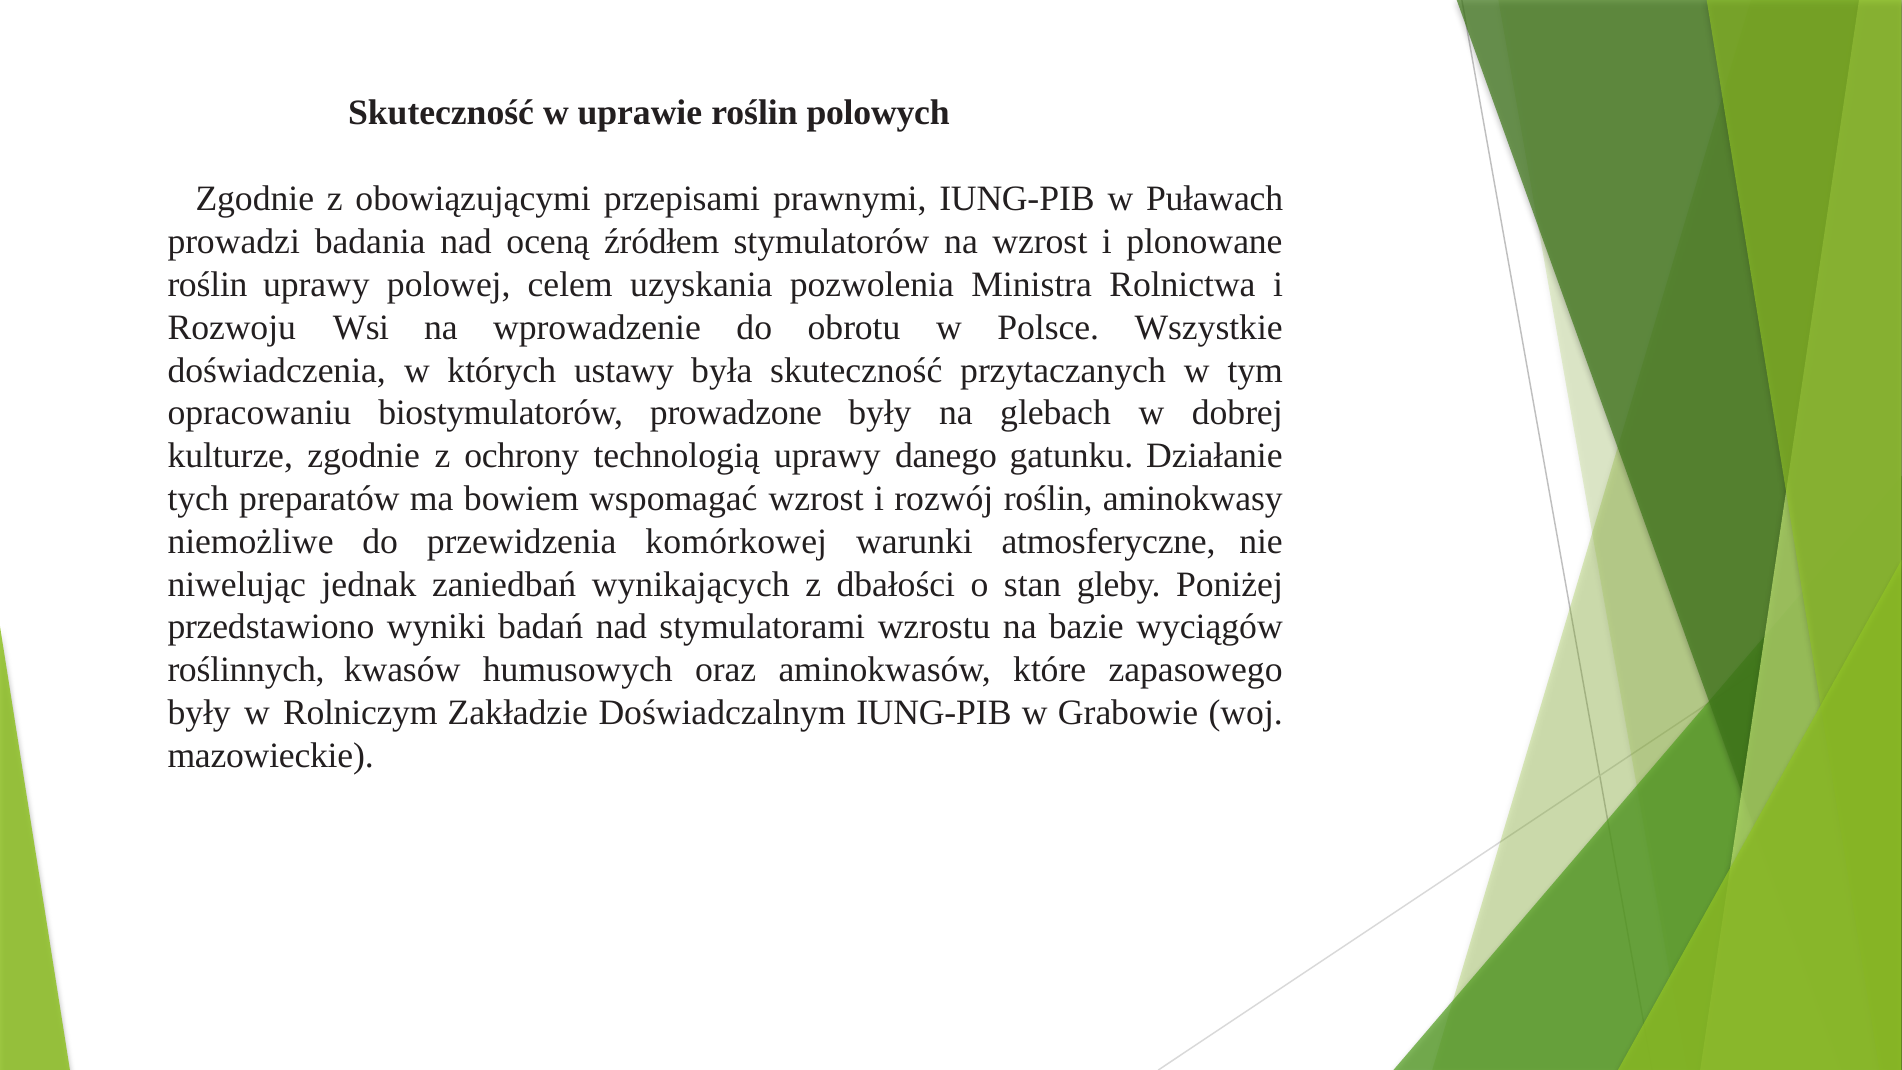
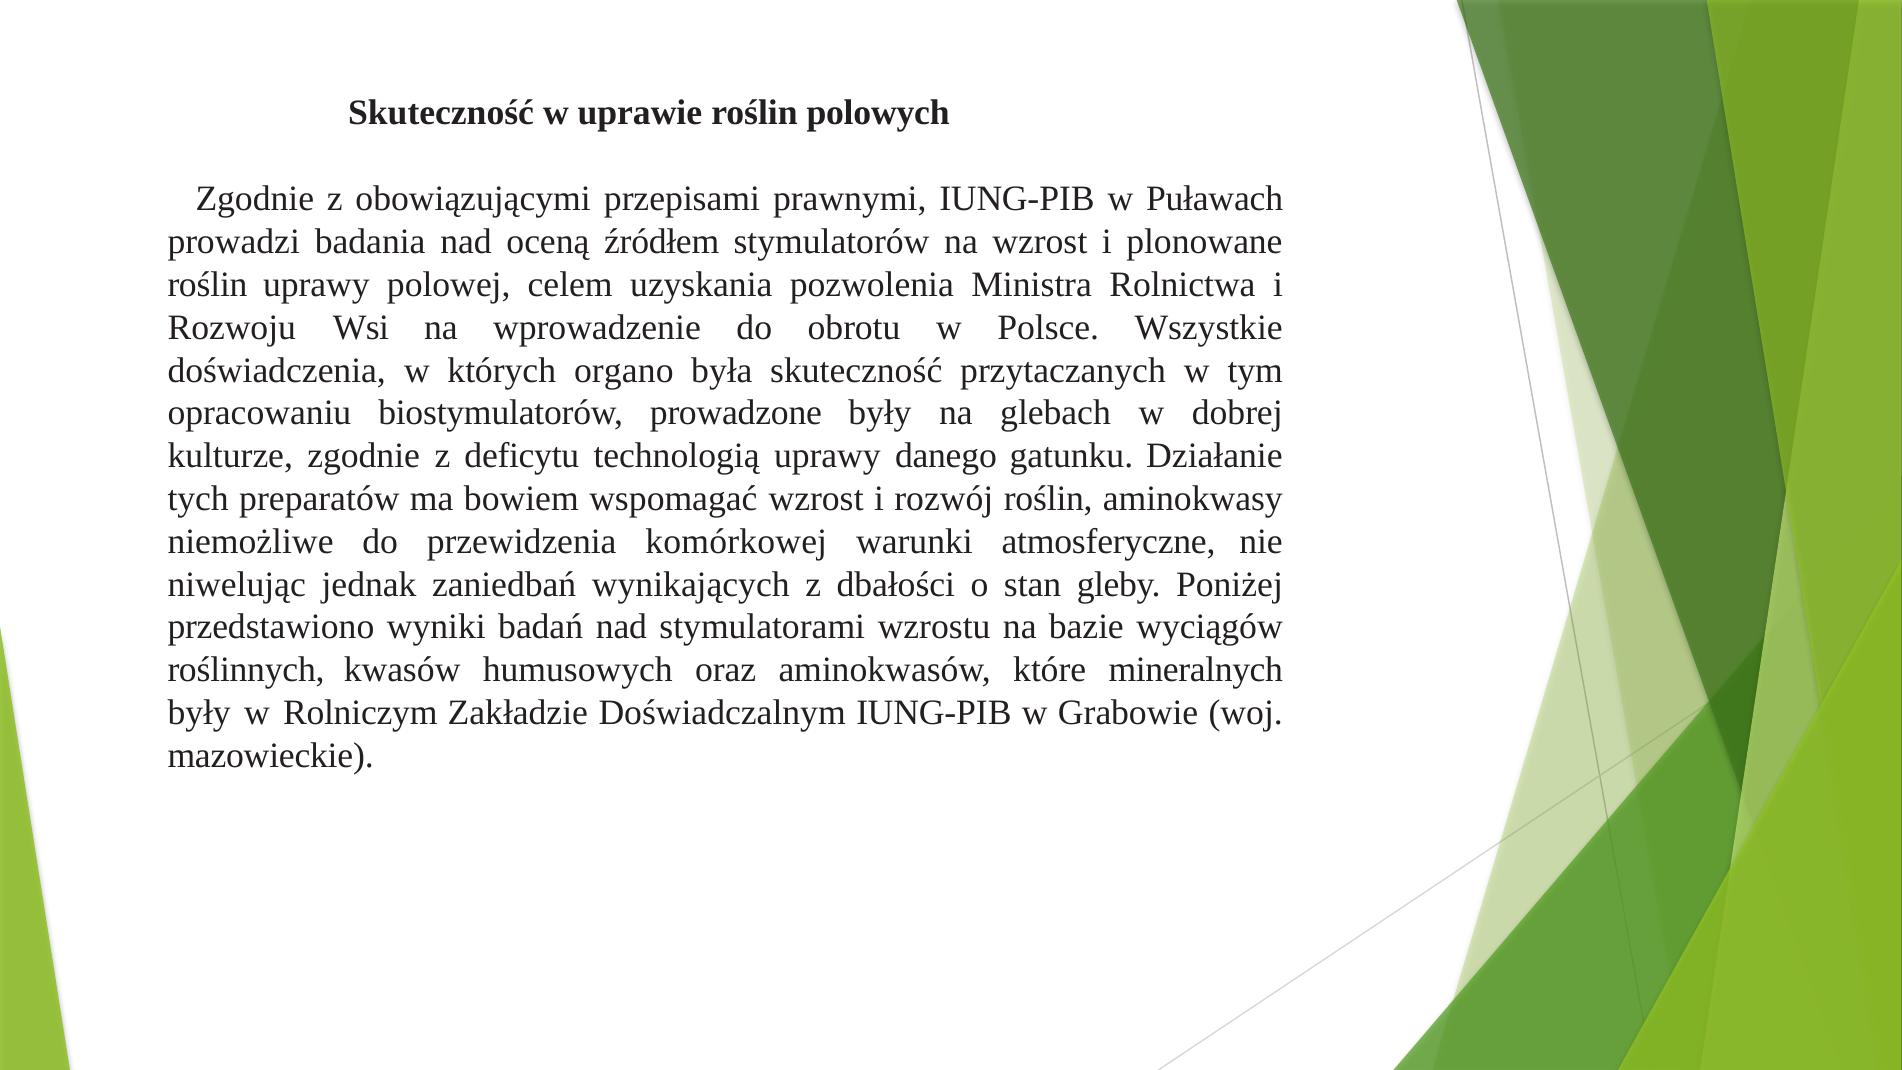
ustawy: ustawy -> organo (624, 370)
ochrony: ochrony -> deficytu (522, 456)
zapasowego: zapasowego -> mineralnych (1196, 670)
